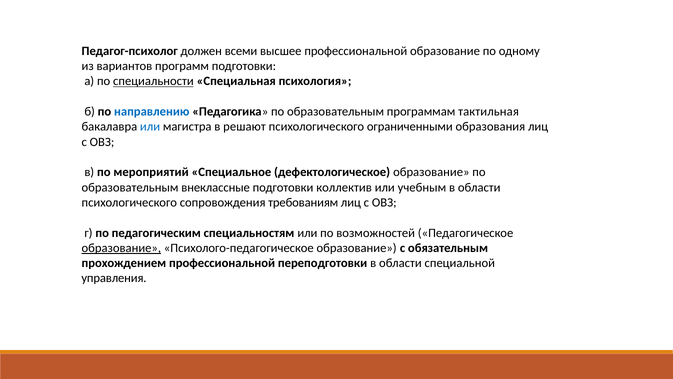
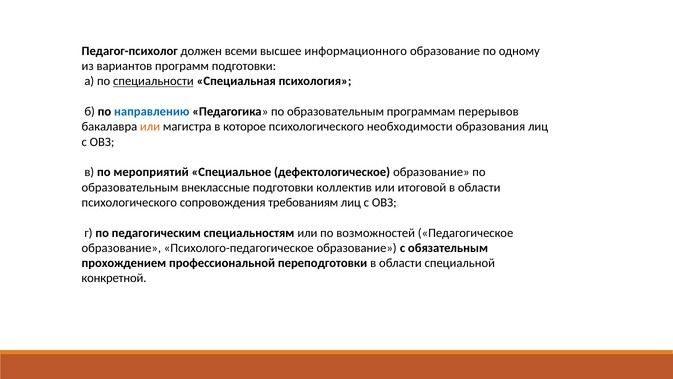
высшее профессиональной: профессиональной -> информационного (356, 51)
тактильная: тактильная -> перерывов (489, 111)
или colour: blue -> orange (150, 127)
решают: решают -> которое (245, 127)
ограниченными: ограниченными -> необходимости (410, 127)
учебным: учебным -> итоговой (422, 187)
образование underline: present -> none (121, 248)
управления: управления -> конкретной (114, 278)
